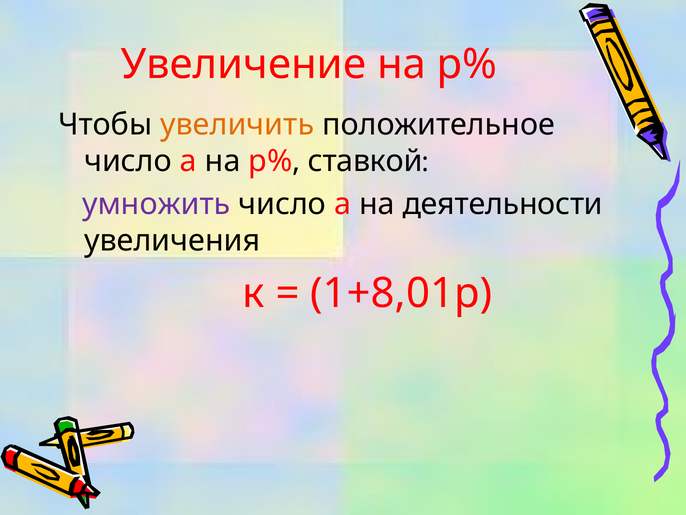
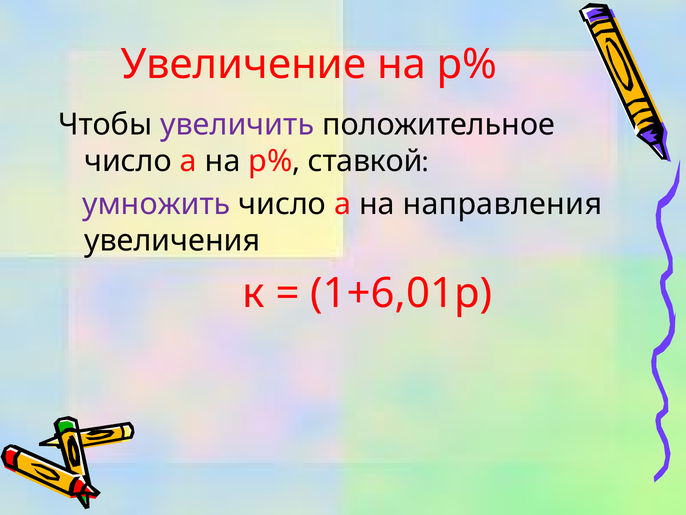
увеличить colour: orange -> purple (237, 124)
деятельности: деятельности -> направления (502, 204)
1+8,01р: 1+8,01р -> 1+6,01р (401, 293)
